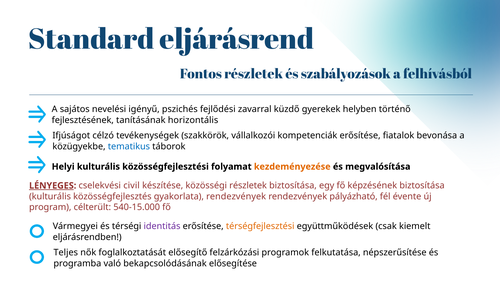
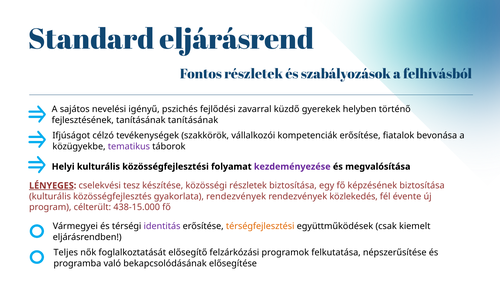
tanításának horizontális: horizontális -> tanításának (193, 120)
tematikus colour: blue -> purple (129, 147)
kezdeményezése colour: orange -> purple (292, 167)
civil: civil -> tesz (132, 186)
pályázható: pályázható -> közlekedés (354, 197)
540-15.000: 540-15.000 -> 438-15.000 (137, 207)
